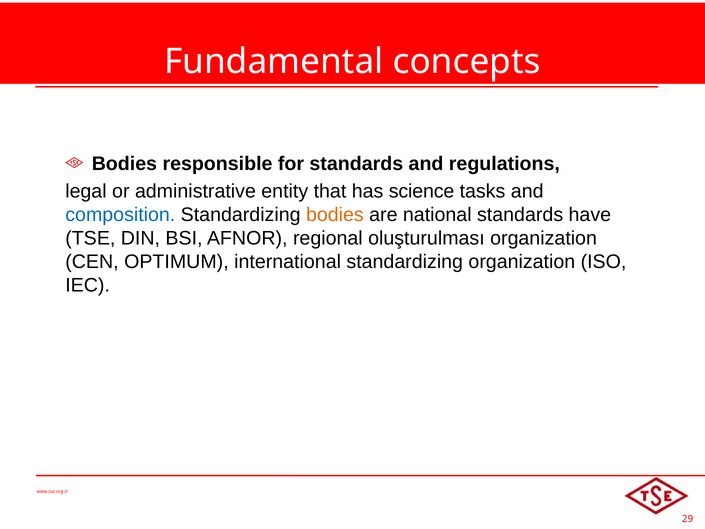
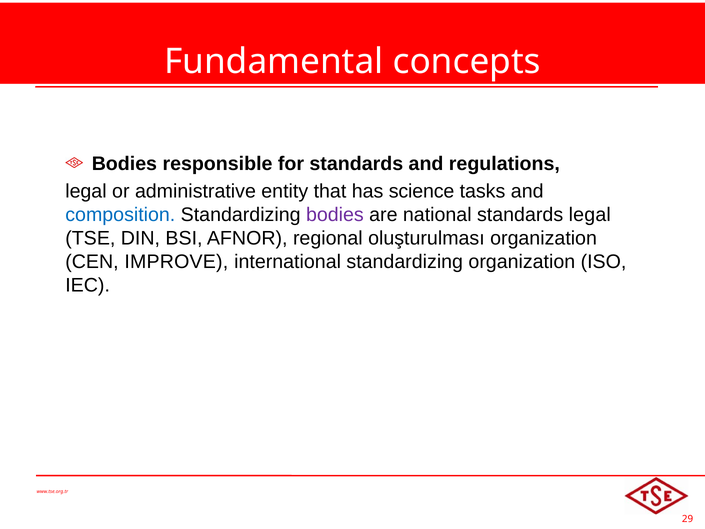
bodies colour: orange -> purple (335, 215)
standards have: have -> legal (590, 215)
OPTIMUM: OPTIMUM -> IMPROVE (176, 262)
